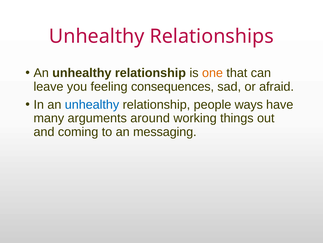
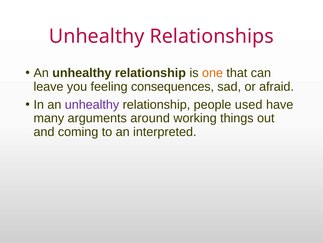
unhealthy colour: blue -> purple (92, 104)
ways: ways -> used (249, 104)
messaging: messaging -> interpreted (165, 131)
